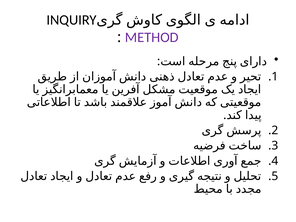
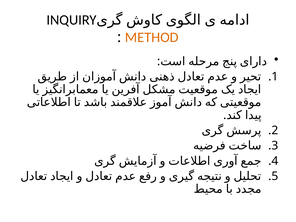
METHOD colour: purple -> orange (152, 37)
